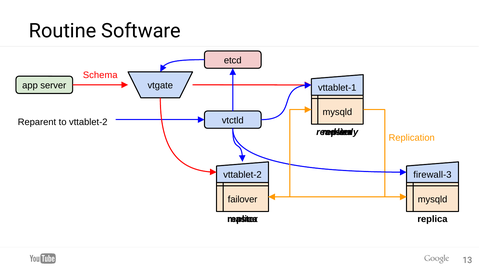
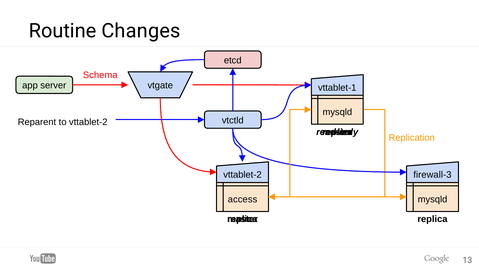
Software: Software -> Changes (141, 31)
failover: failover -> access (243, 199)
